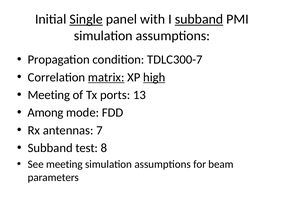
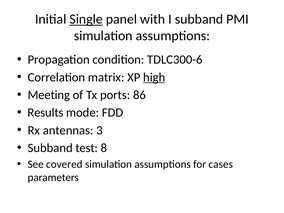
subband underline: present -> none (199, 19)
TDLC300-7: TDLC300-7 -> TDLC300-6 (175, 60)
matrix underline: present -> none (106, 77)
13: 13 -> 86 (139, 95)
Among: Among -> Results (45, 113)
7: 7 -> 3 (99, 130)
See meeting: meeting -> covered (64, 164)
beam: beam -> cases (221, 164)
